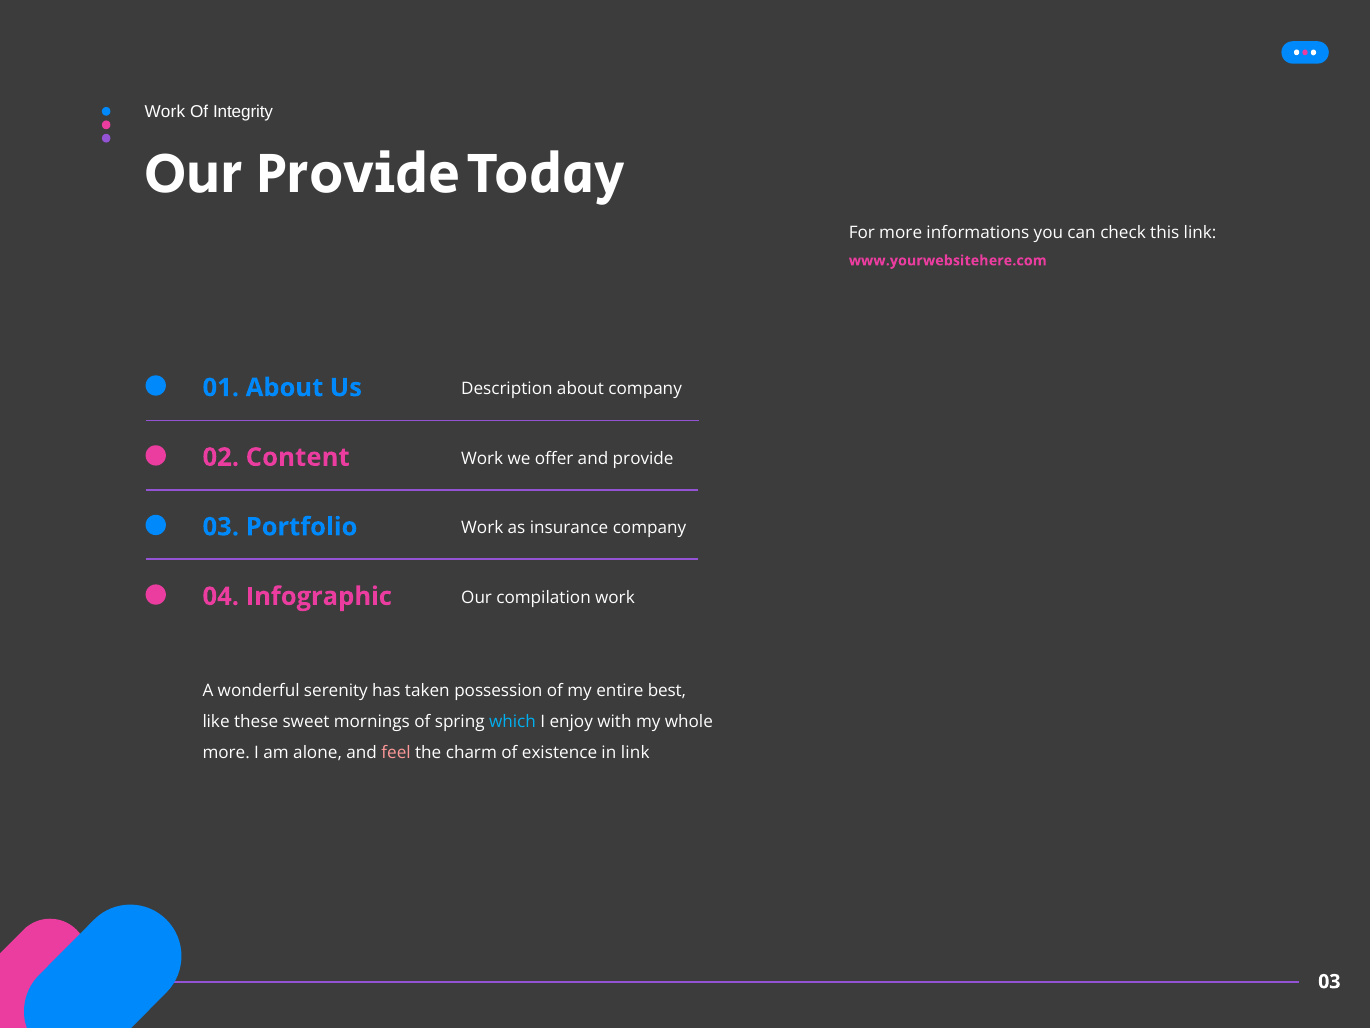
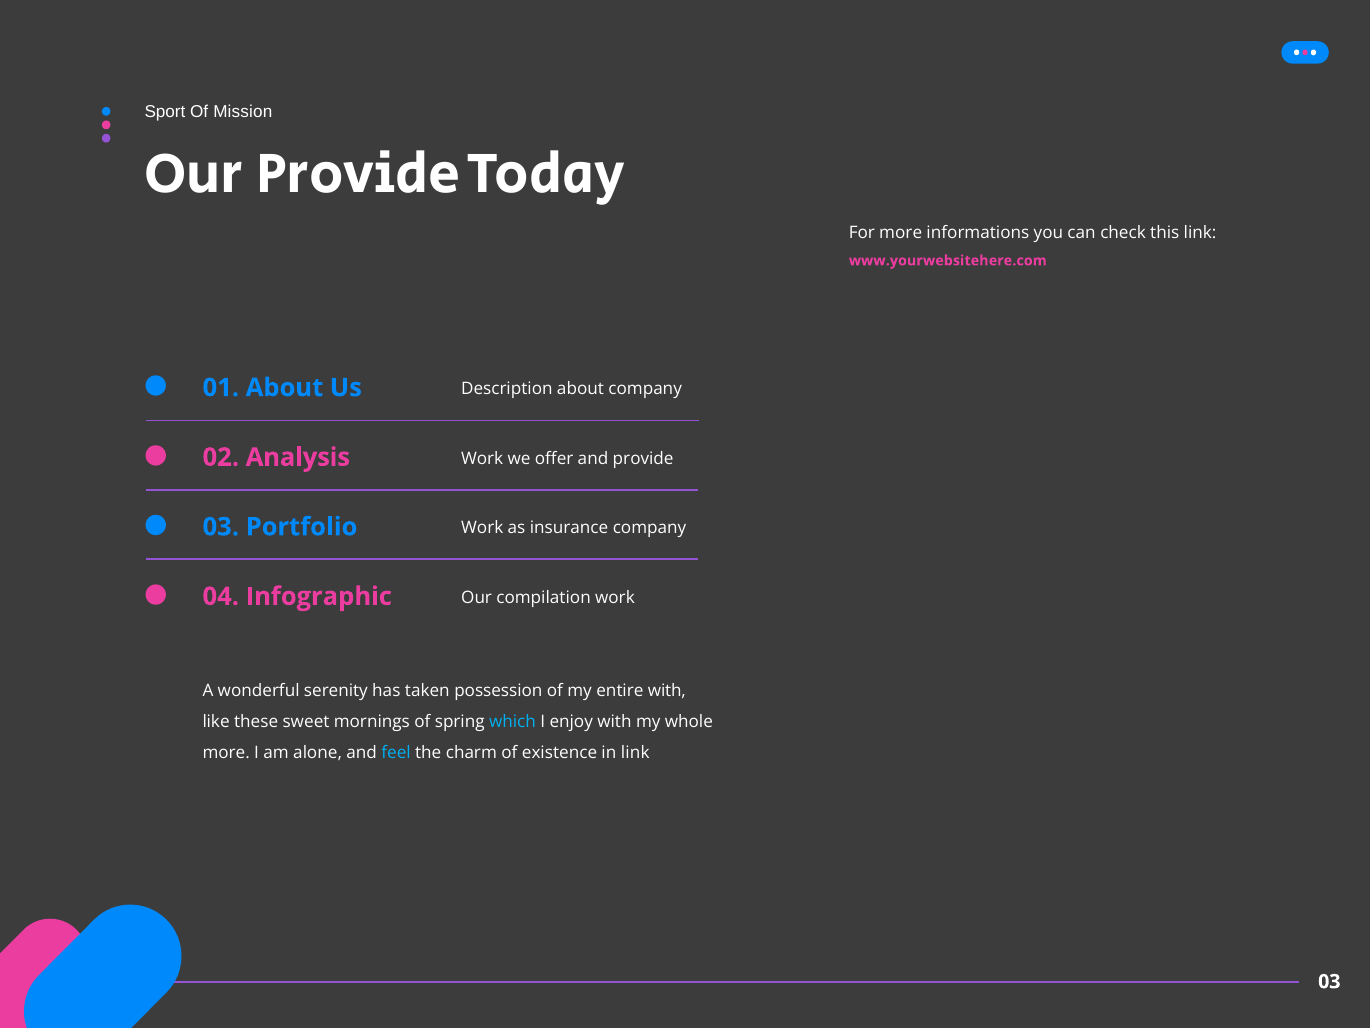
Work: Work -> Sport (165, 112)
Integrity: Integrity -> Mission (243, 112)
Content: Content -> Analysis (298, 457)
entire best: best -> with (667, 691)
feel colour: pink -> light blue (396, 753)
